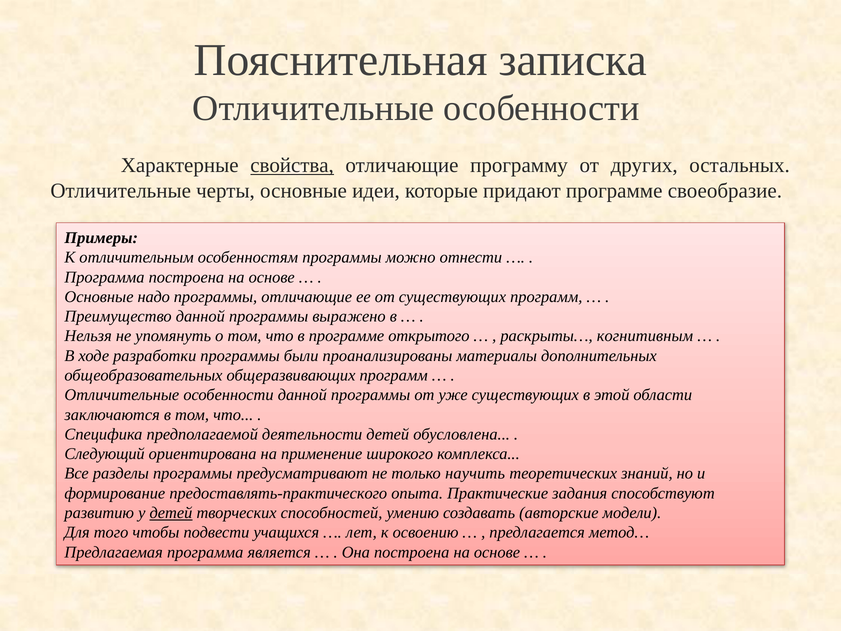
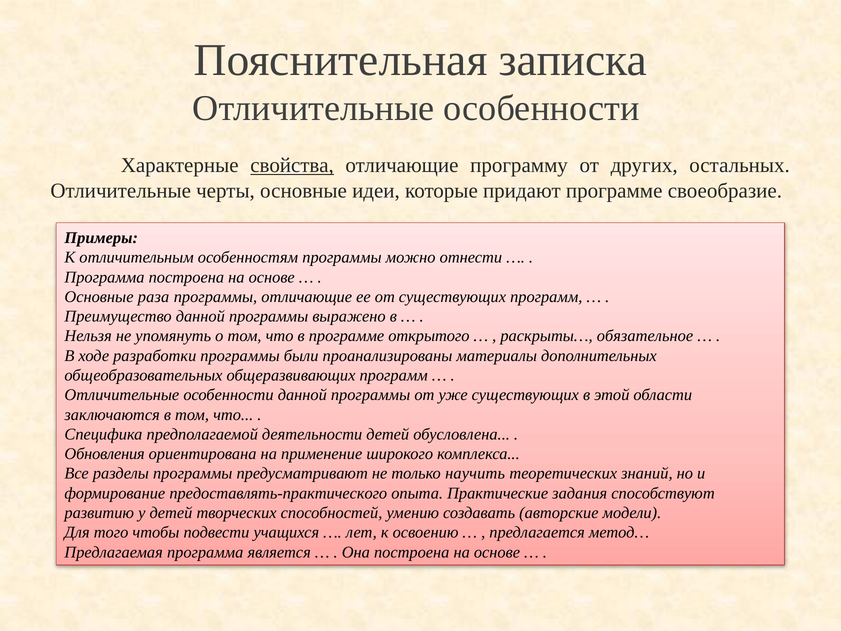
надо: надо -> раза (154, 297)
когнитивным: когнитивным -> обязательное (645, 336)
Следующий: Следующий -> Обновления (105, 454)
детей underline: present -> none (171, 513)
